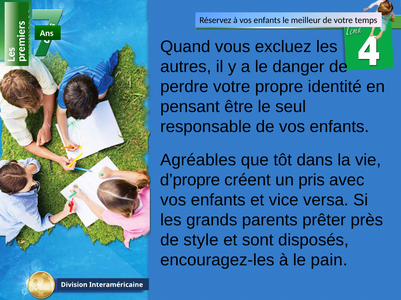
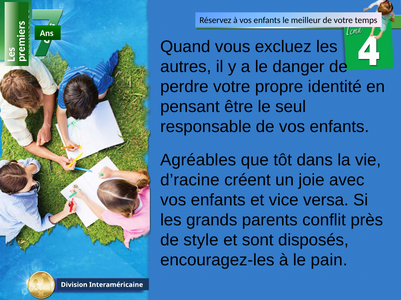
d’propre: d’propre -> d’racine (190, 180)
pris: pris -> joie (311, 180)
prêter: prêter -> conflit (324, 220)
